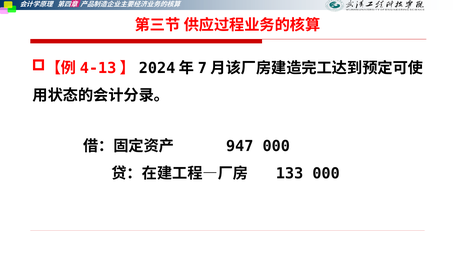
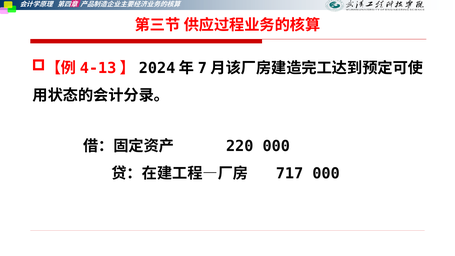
947: 947 -> 220 (240, 146)
133: 133 -> 717 (290, 174)
